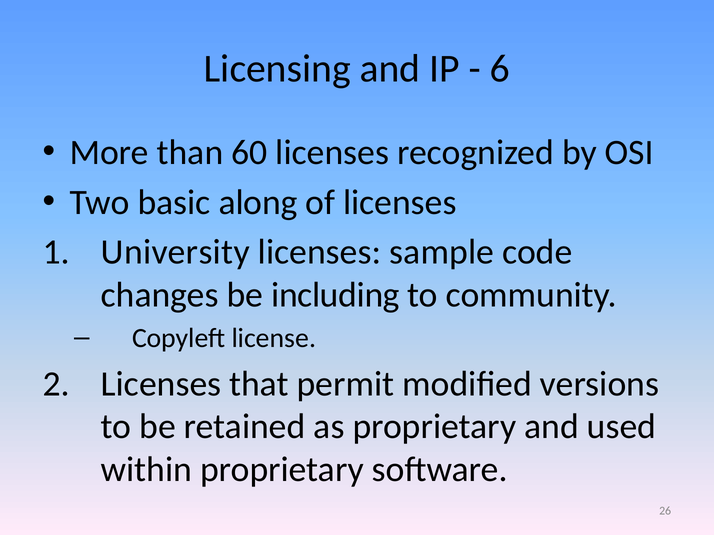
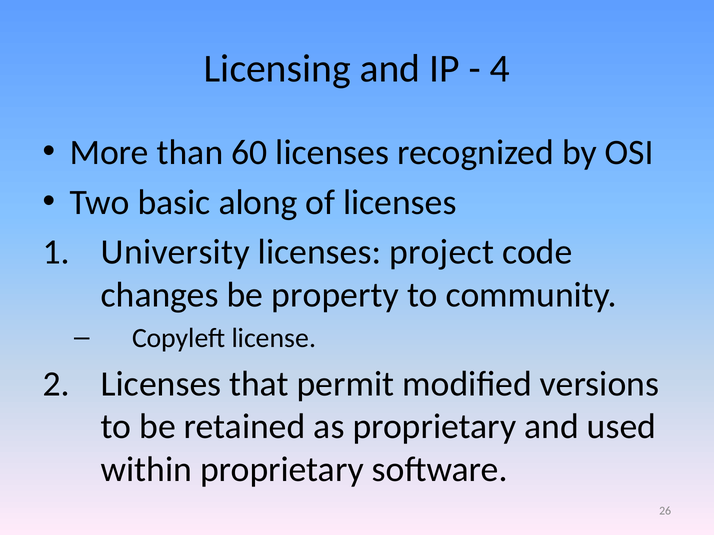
6: 6 -> 4 (500, 69)
sample: sample -> project (442, 252)
including: including -> property (335, 295)
